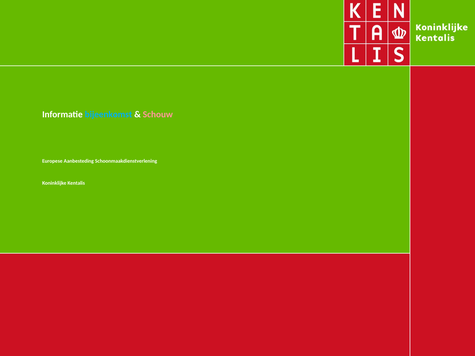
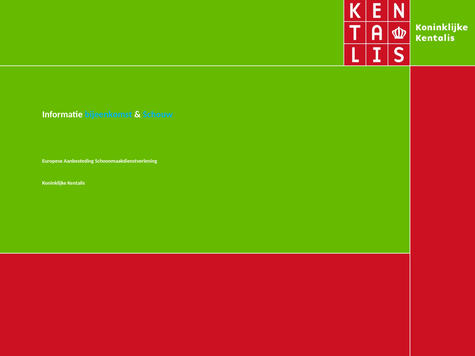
Schouw colour: pink -> light blue (158, 114)
